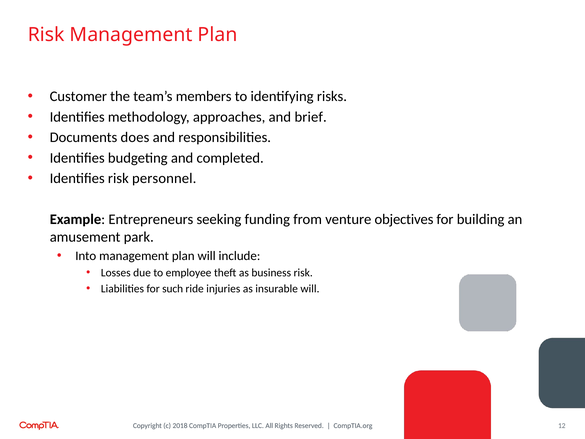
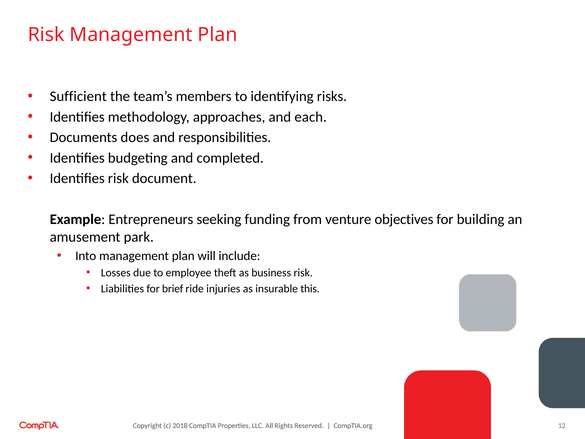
Customer: Customer -> Sufficient (78, 96)
brief: brief -> each (311, 117)
personnel: personnel -> document (164, 178)
such: such -> brief (173, 289)
insurable will: will -> this (310, 289)
